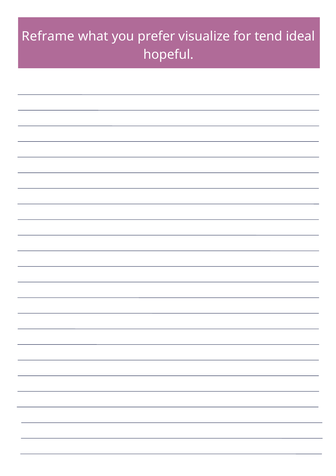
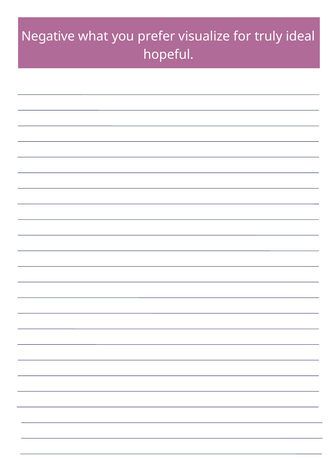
Reframe: Reframe -> Negative (48, 36)
tend: tend -> truly (268, 36)
